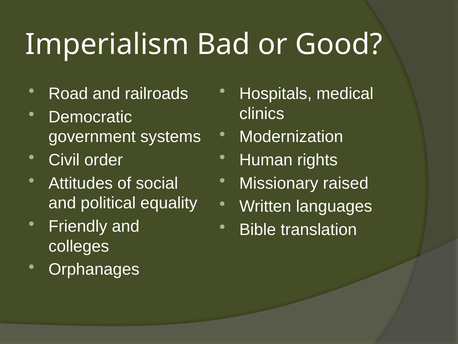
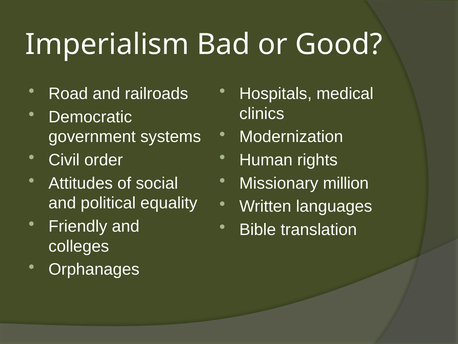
raised: raised -> million (346, 183)
